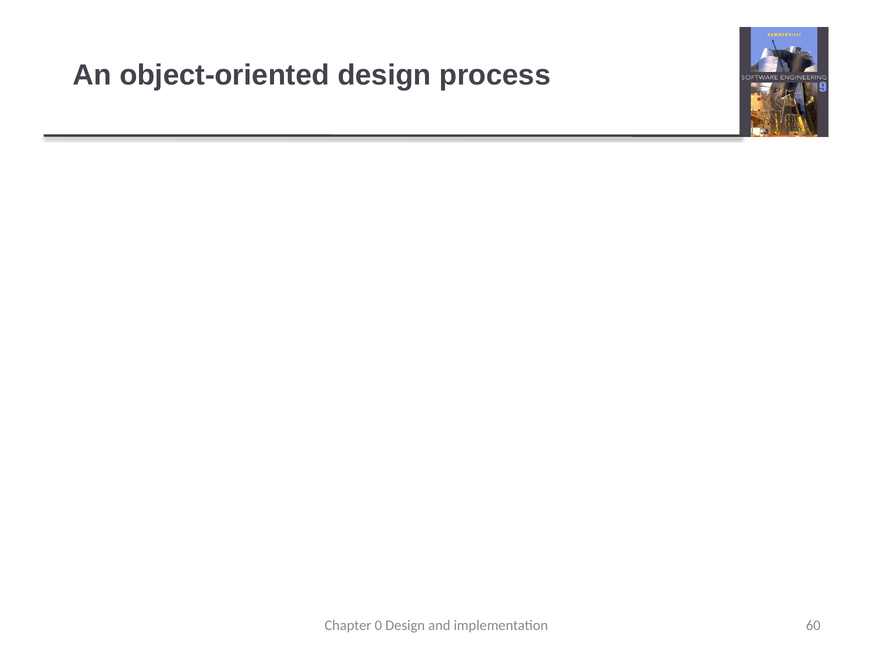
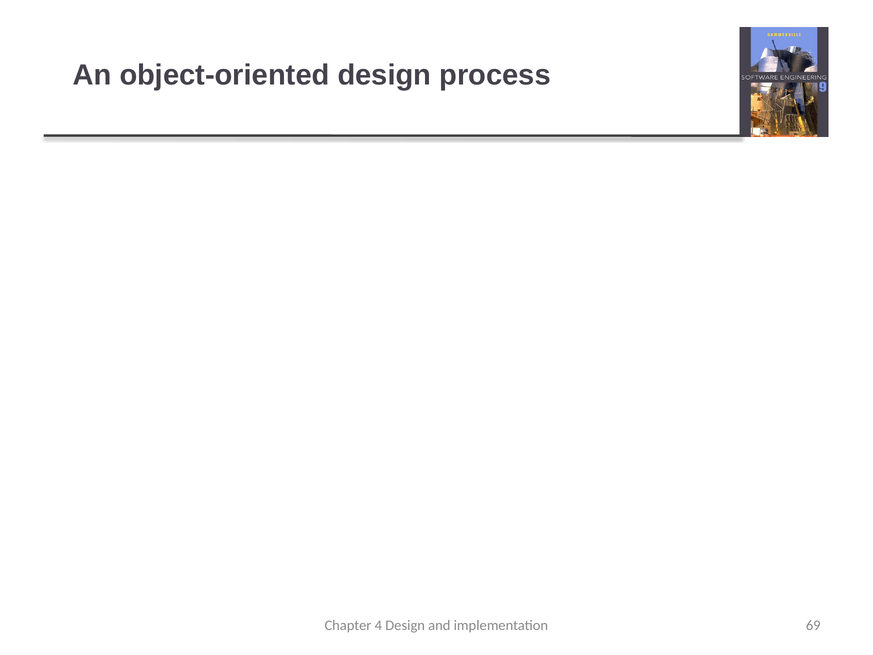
0: 0 -> 4 (378, 625)
60: 60 -> 69 (813, 625)
